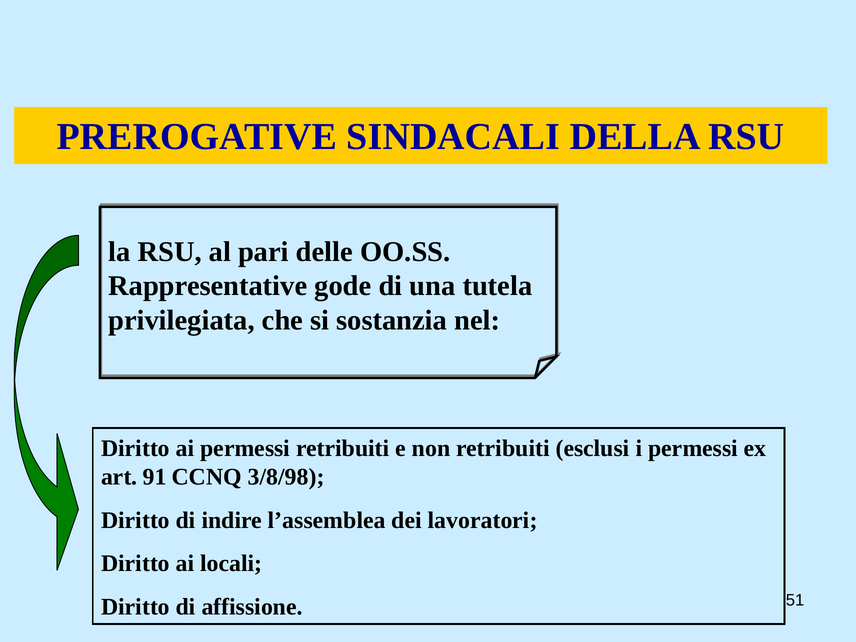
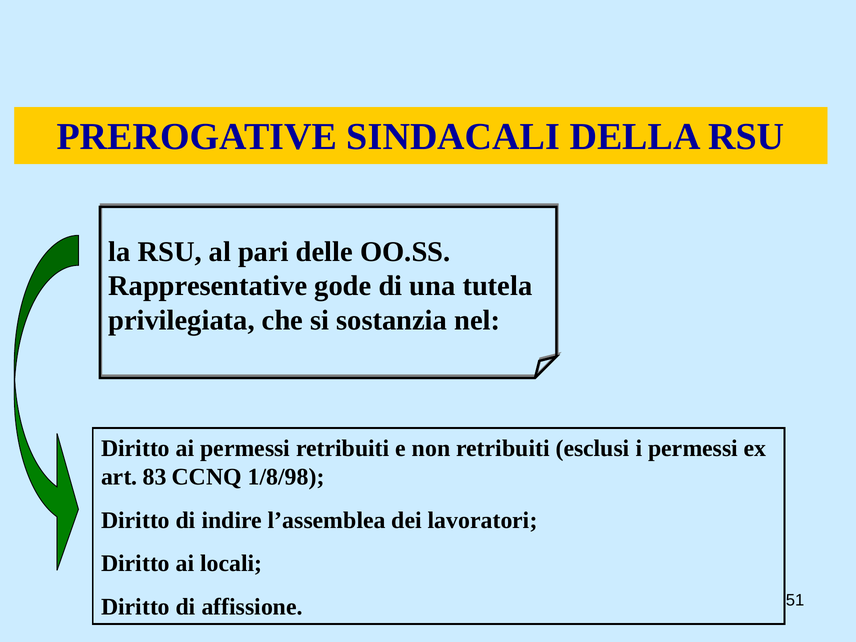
91: 91 -> 83 (155, 477)
3/8/98: 3/8/98 -> 1/8/98 (286, 477)
